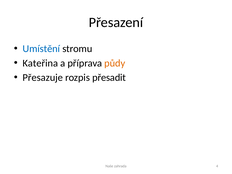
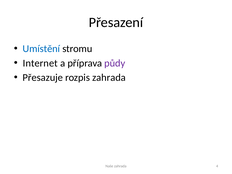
Kateřina: Kateřina -> Internet (40, 63)
půdy colour: orange -> purple (115, 63)
rozpis přesadit: přesadit -> zahrada (109, 78)
